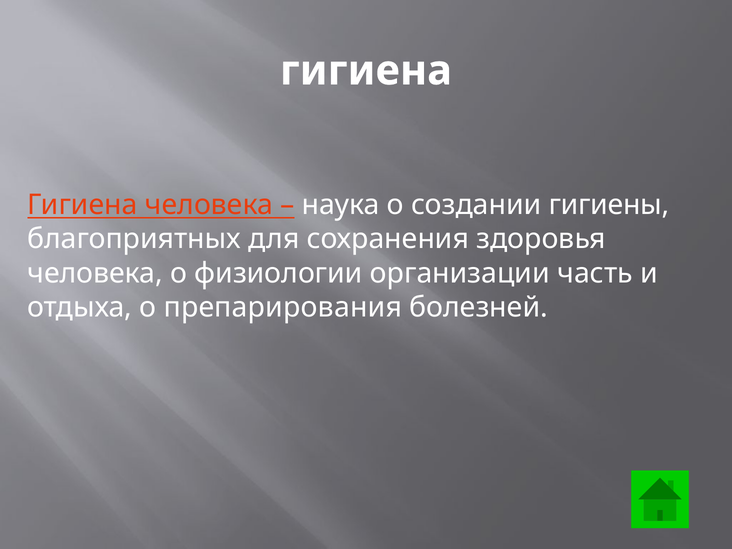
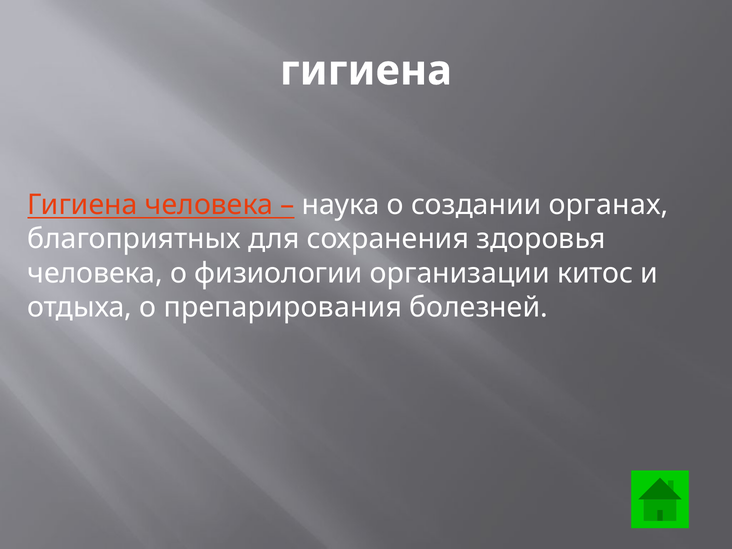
гигиены: гигиены -> органах (609, 205)
часть: часть -> китос (595, 273)
